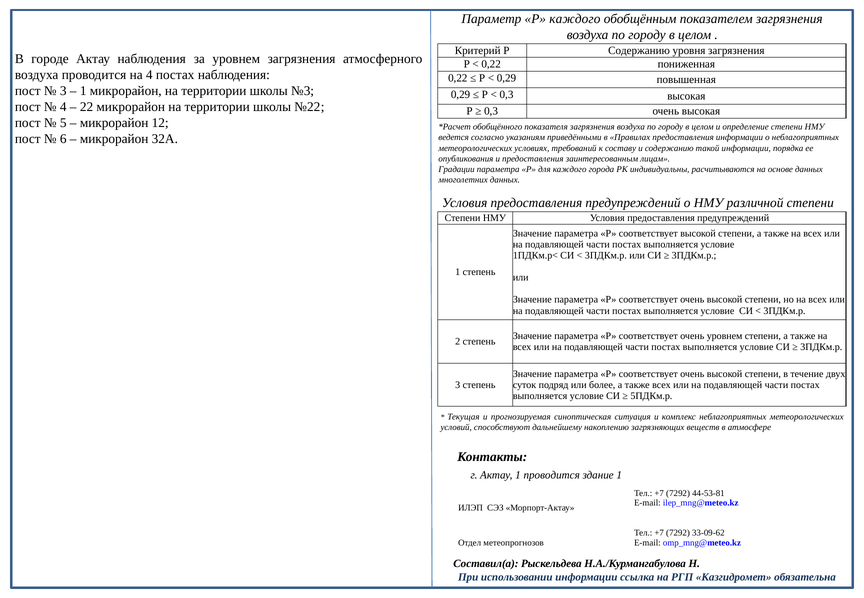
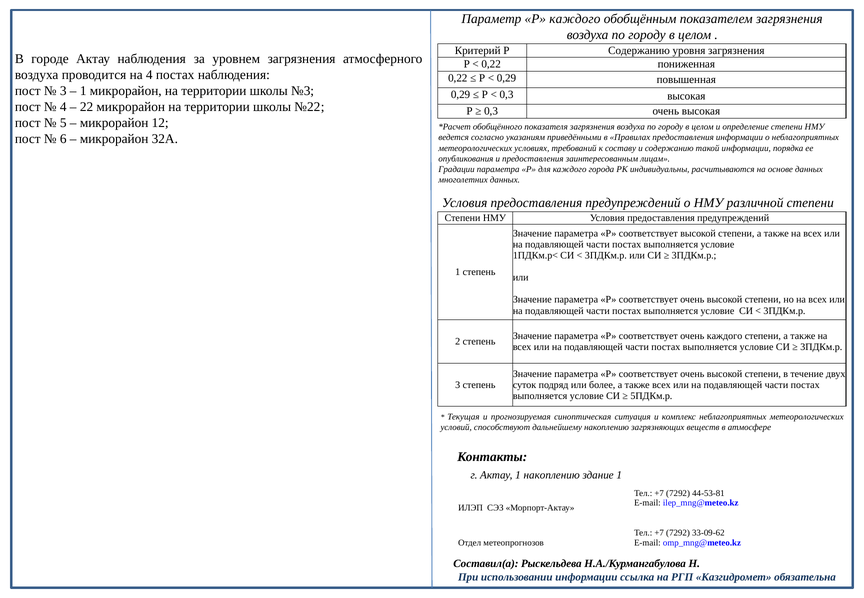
очень уровнем: уровнем -> каждого (725, 336)
1 проводится: проводится -> накоплению (552, 475)
